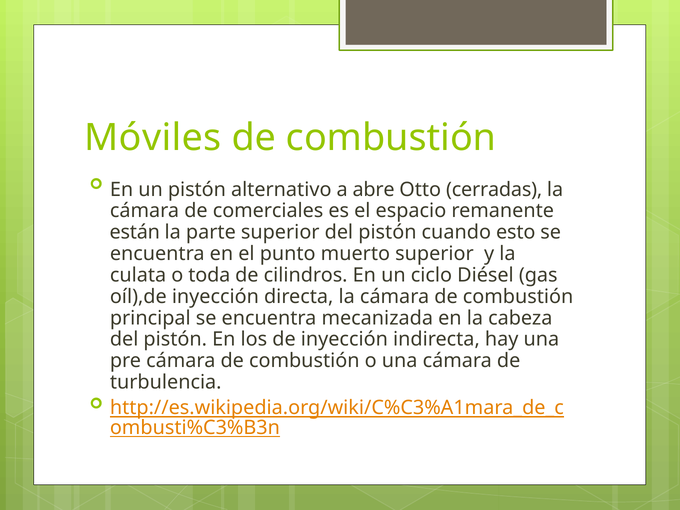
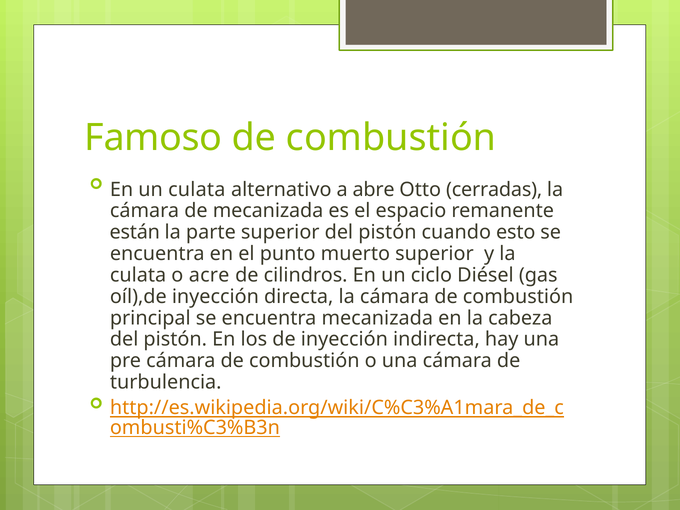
Móviles: Móviles -> Famoso (153, 138)
un pistón: pistón -> culata (197, 190)
de comerciales: comerciales -> mecanizada (268, 211)
toda: toda -> acre (209, 275)
